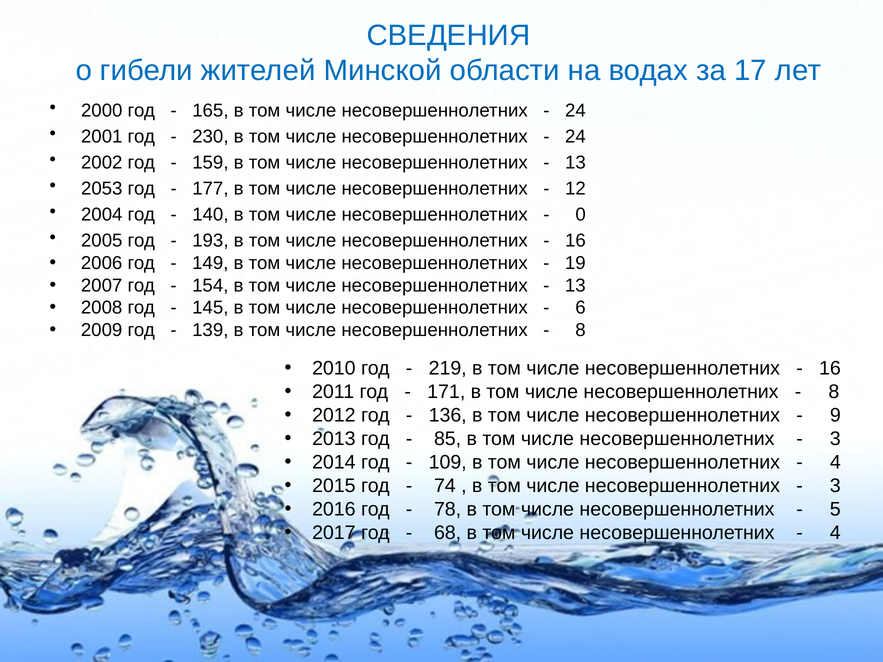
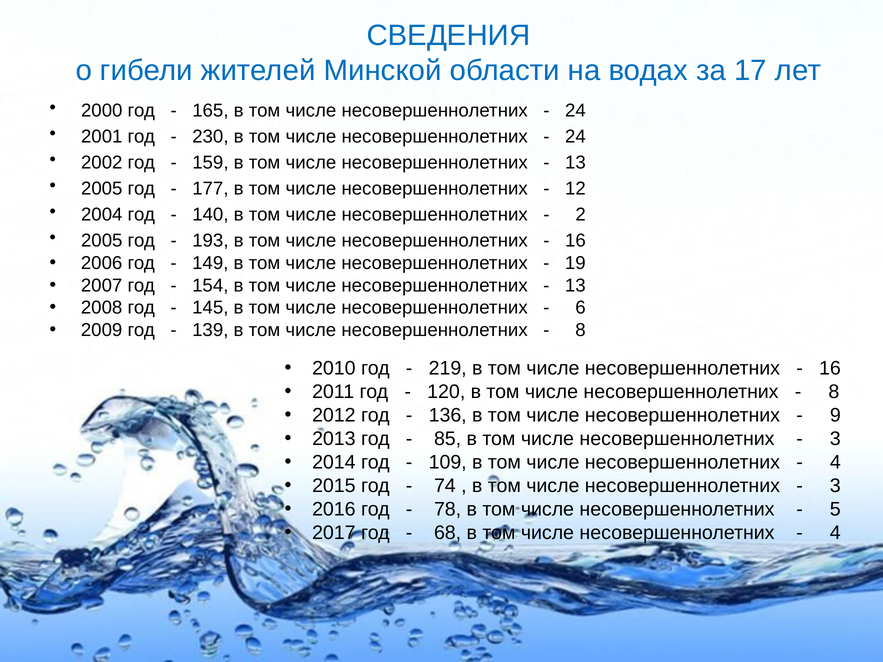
2053: 2053 -> 2005 (102, 189)
0: 0 -> 2 (581, 215)
171: 171 -> 120 (446, 392)
